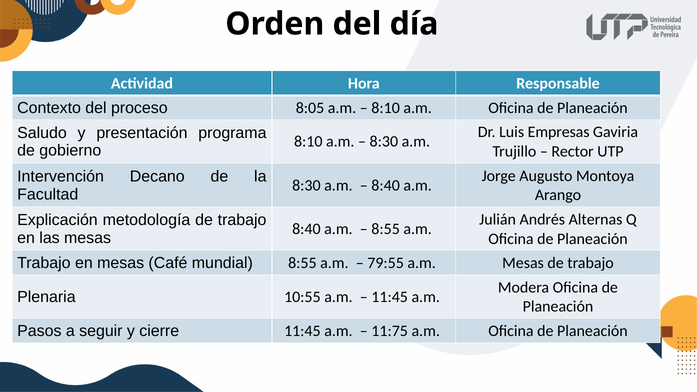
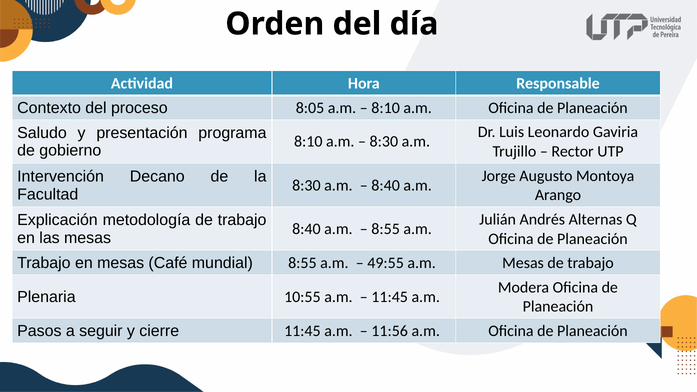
Empresas: Empresas -> Leonardo (559, 132)
79:55: 79:55 -> 49:55 (386, 263)
11:75: 11:75 -> 11:56 (390, 331)
